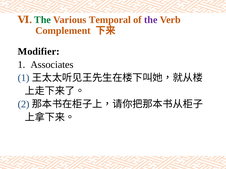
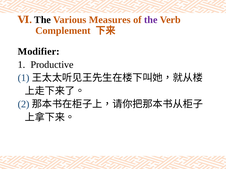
The colour: green -> black (43, 20)
Temporal: Temporal -> Measures (110, 20)
Associates: Associates -> Productive (52, 65)
